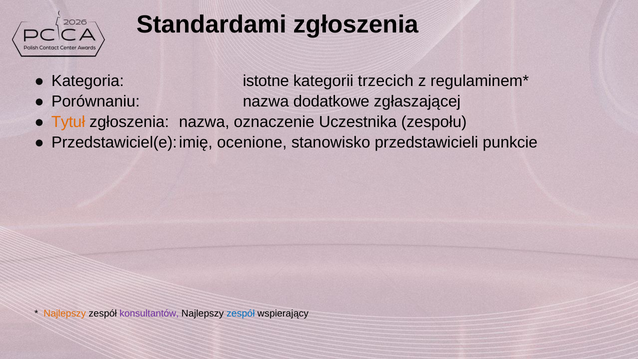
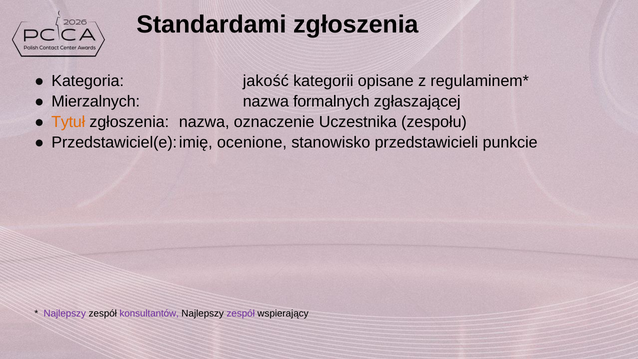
istotne: istotne -> jakość (266, 81)
trzecich: trzecich -> opisane (386, 81)
Porównaniu: Porównaniu -> Mierzalnych (96, 102)
dodatkowe: dodatkowe -> formalnych (331, 102)
Najlepszy colour: orange -> purple (65, 313)
zespół colour: blue -> purple (241, 313)
